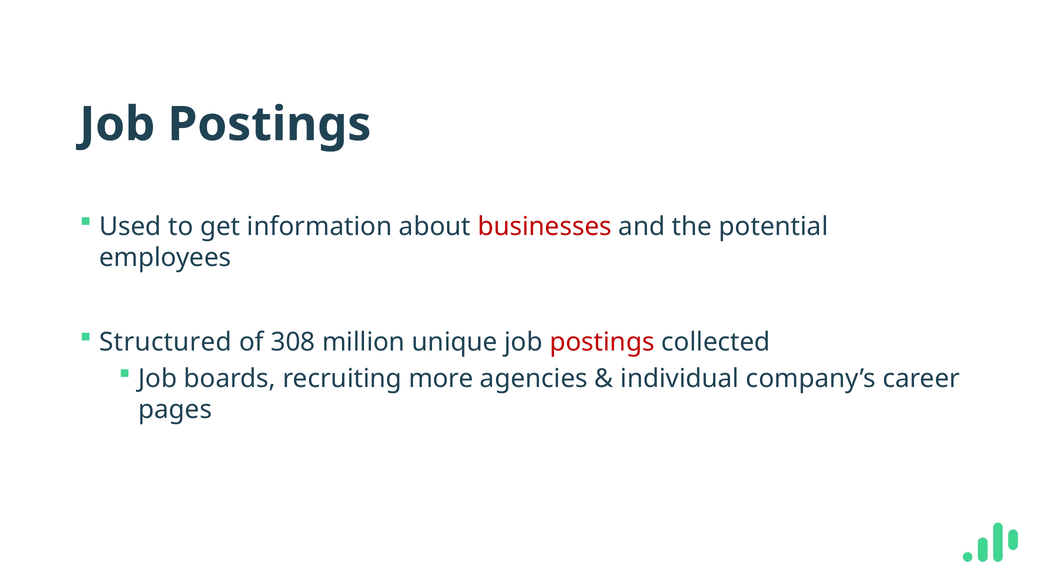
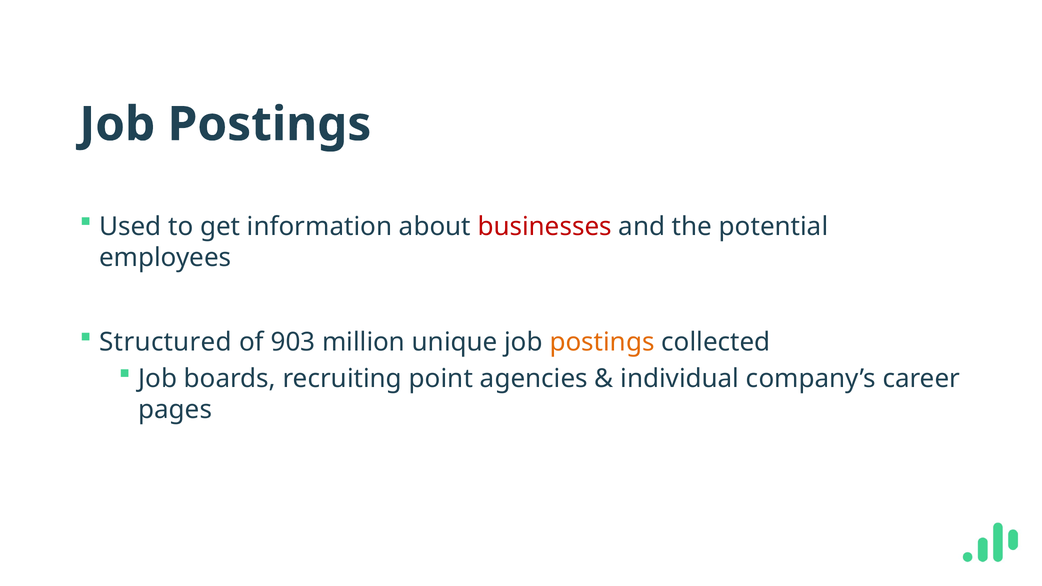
308: 308 -> 903 (293, 342)
postings colour: red -> orange (602, 342)
more: more -> point (441, 379)
